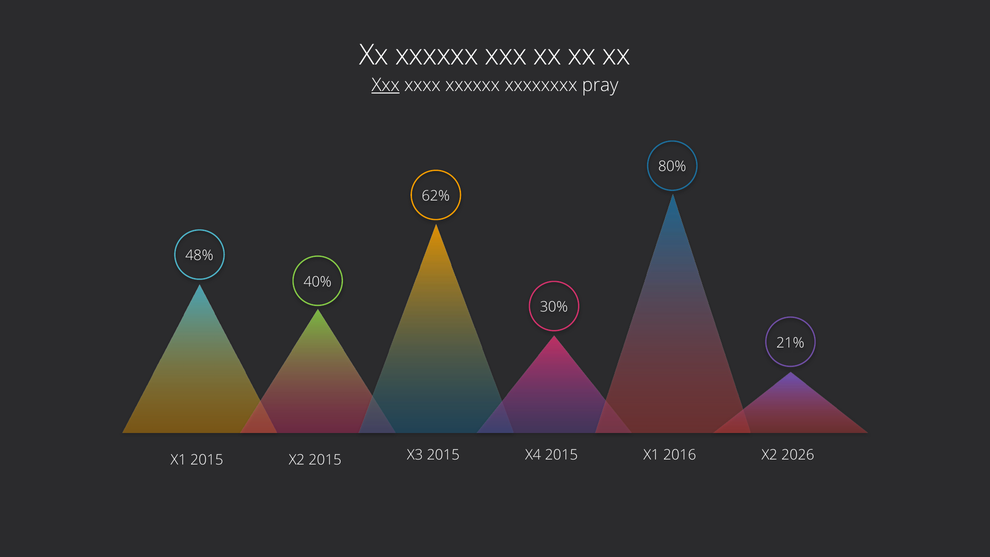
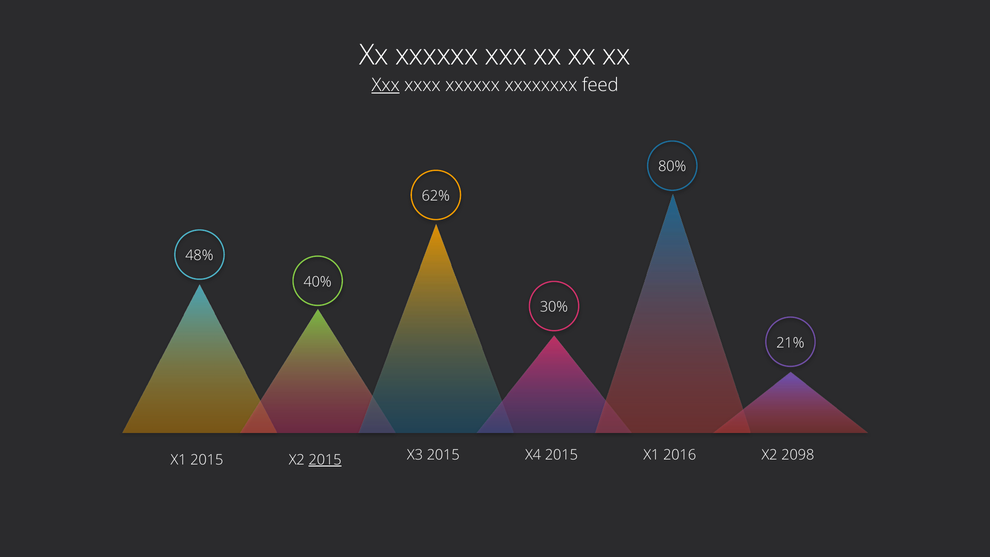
pray: pray -> feed (600, 85)
2015 underline: none -> present (325, 460)
2026: 2026 -> 2098 (798, 455)
